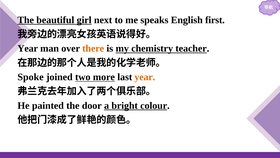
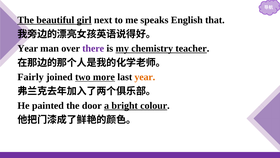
first: first -> that (215, 20)
there colour: orange -> purple (93, 48)
Spoke: Spoke -> Fairly (31, 77)
